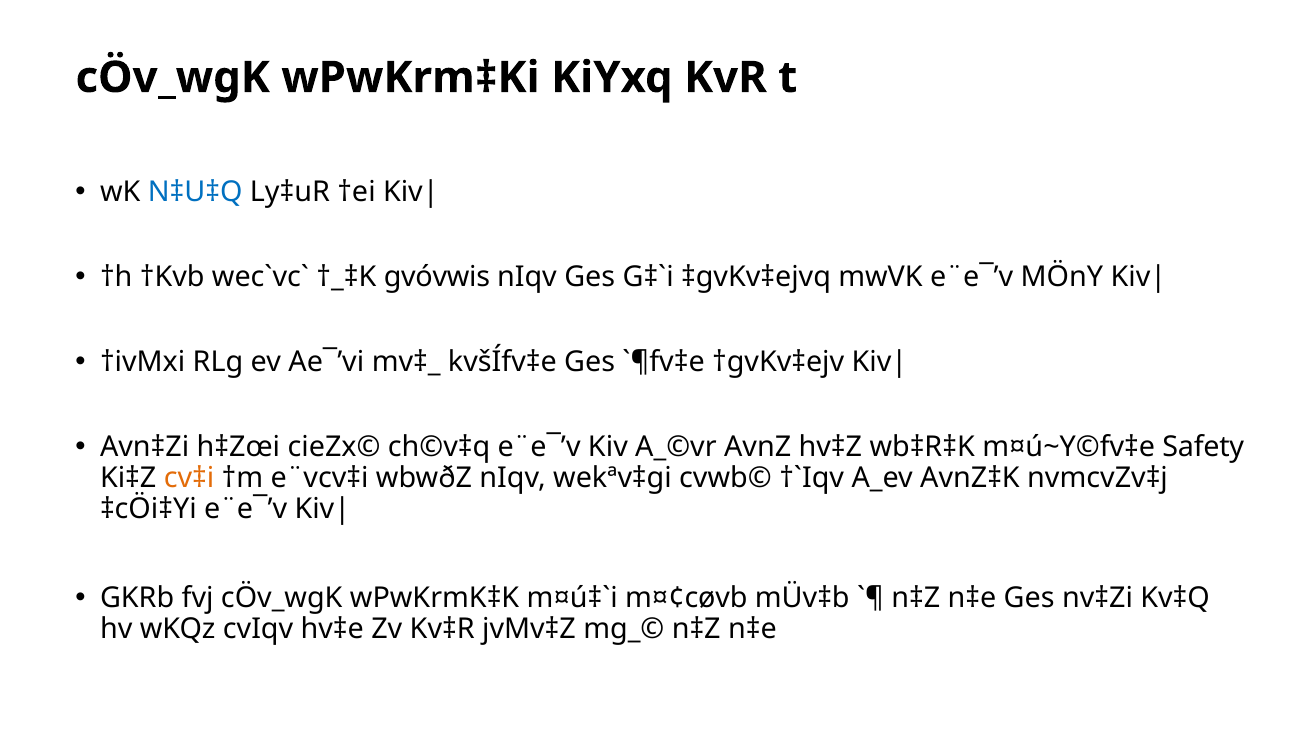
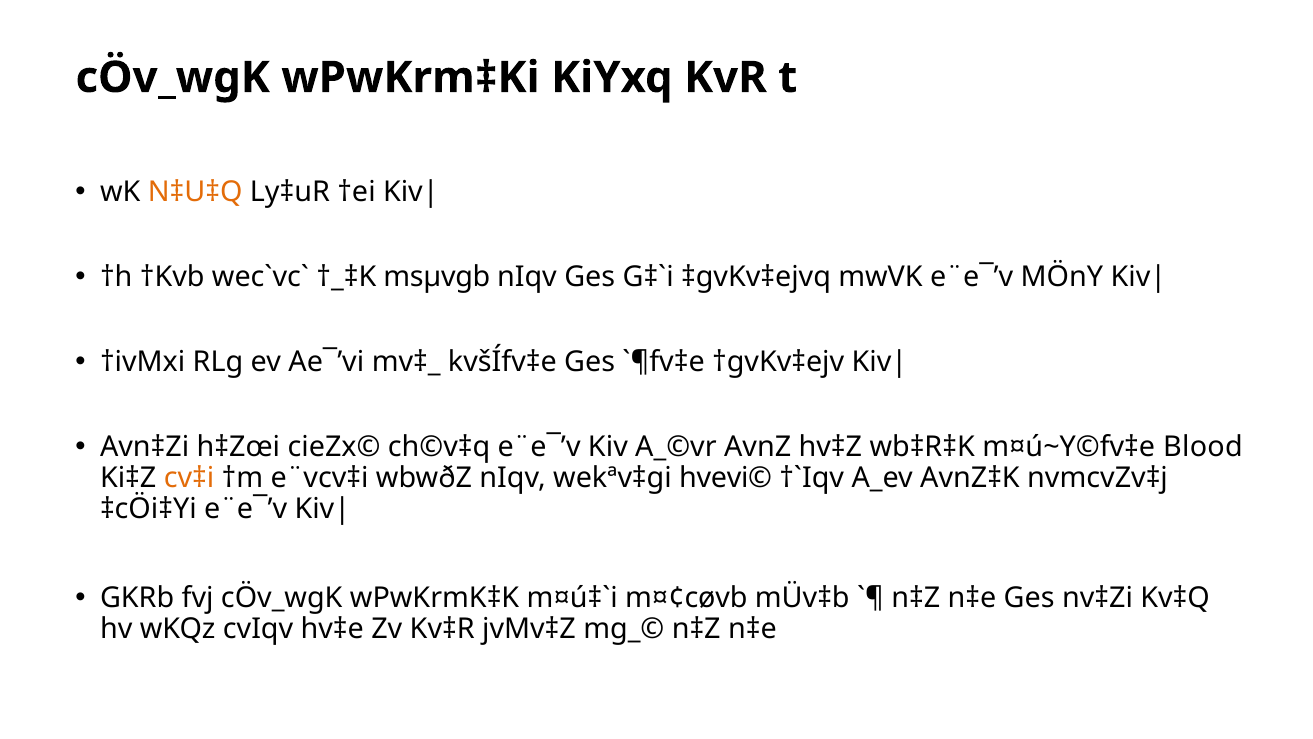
N‡U‡Q colour: blue -> orange (195, 191)
gvóvwis: gvóvwis -> msµvgb (437, 276)
Safety: Safety -> Blood (1203, 446)
cvwb©: cvwb© -> hvevi© (726, 477)
